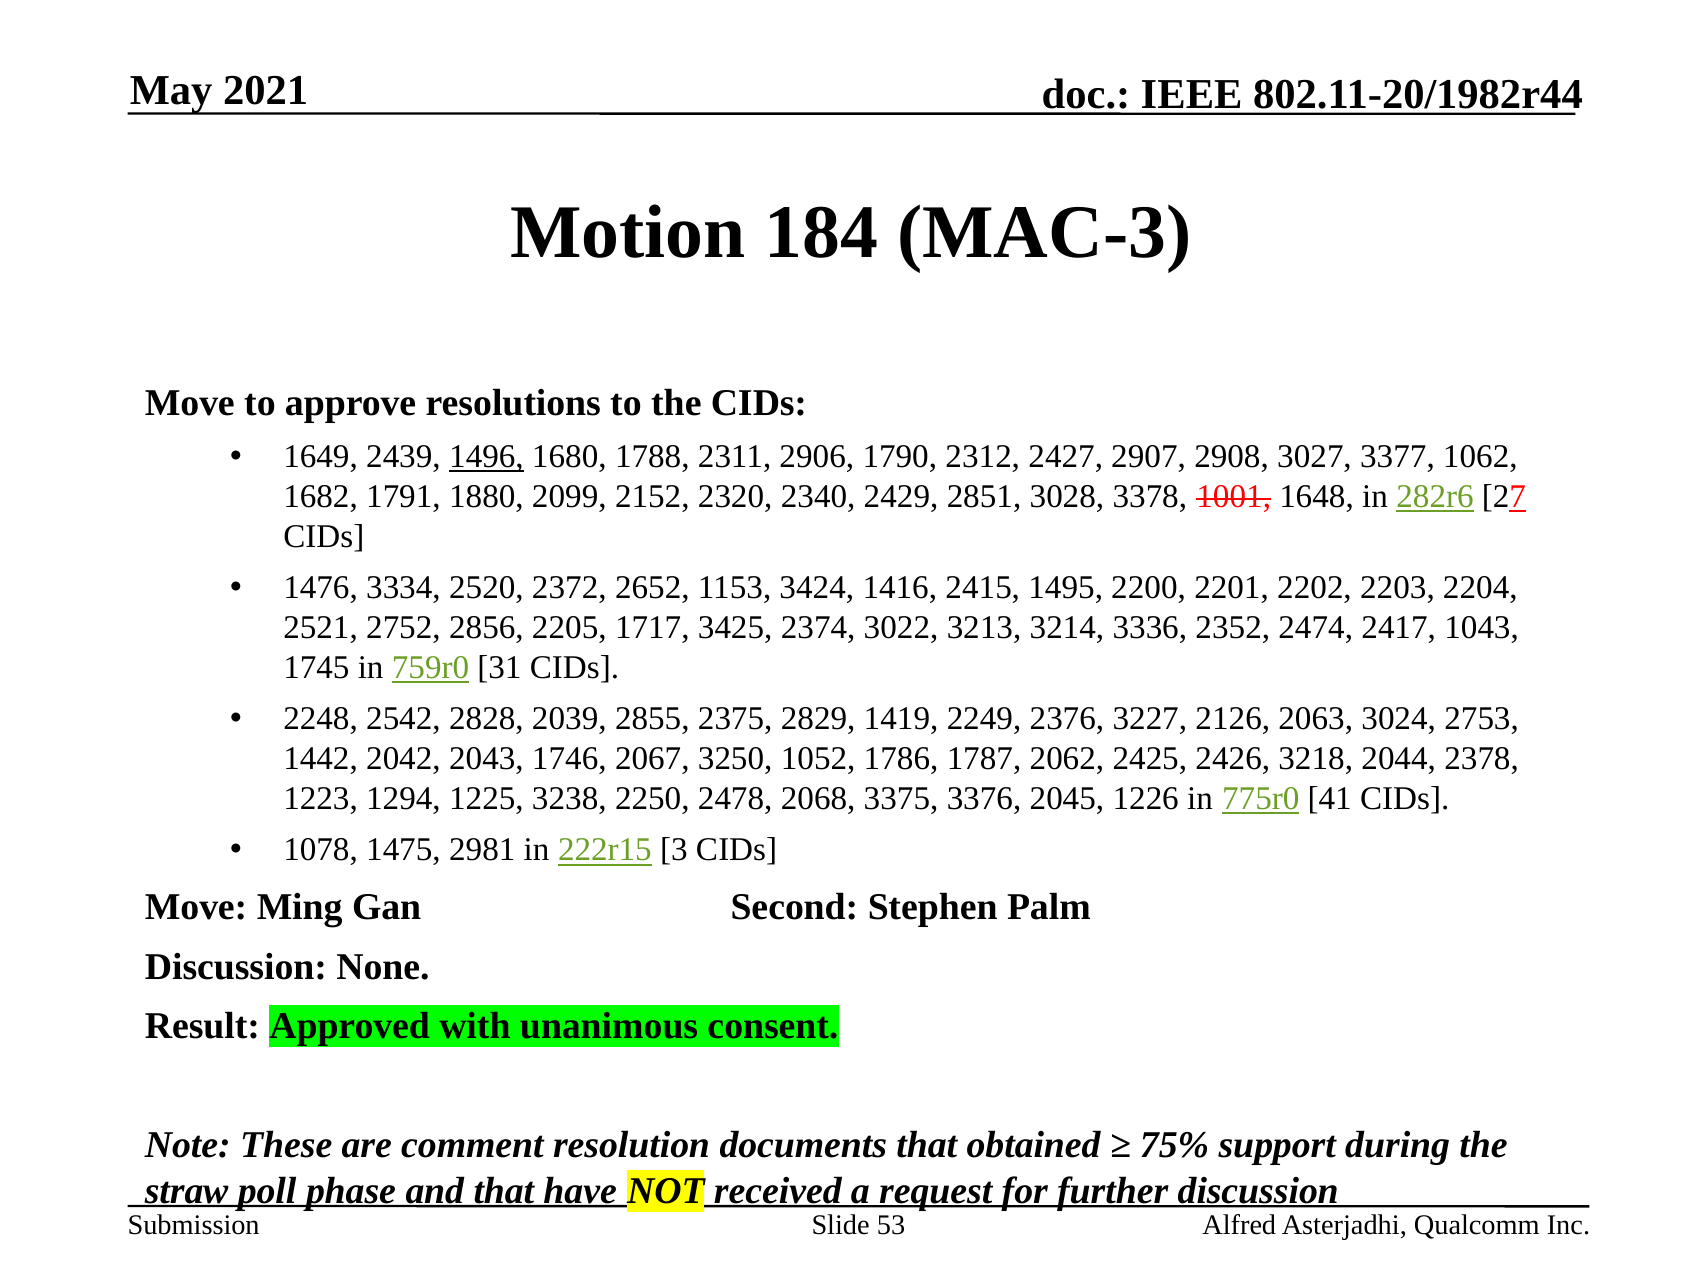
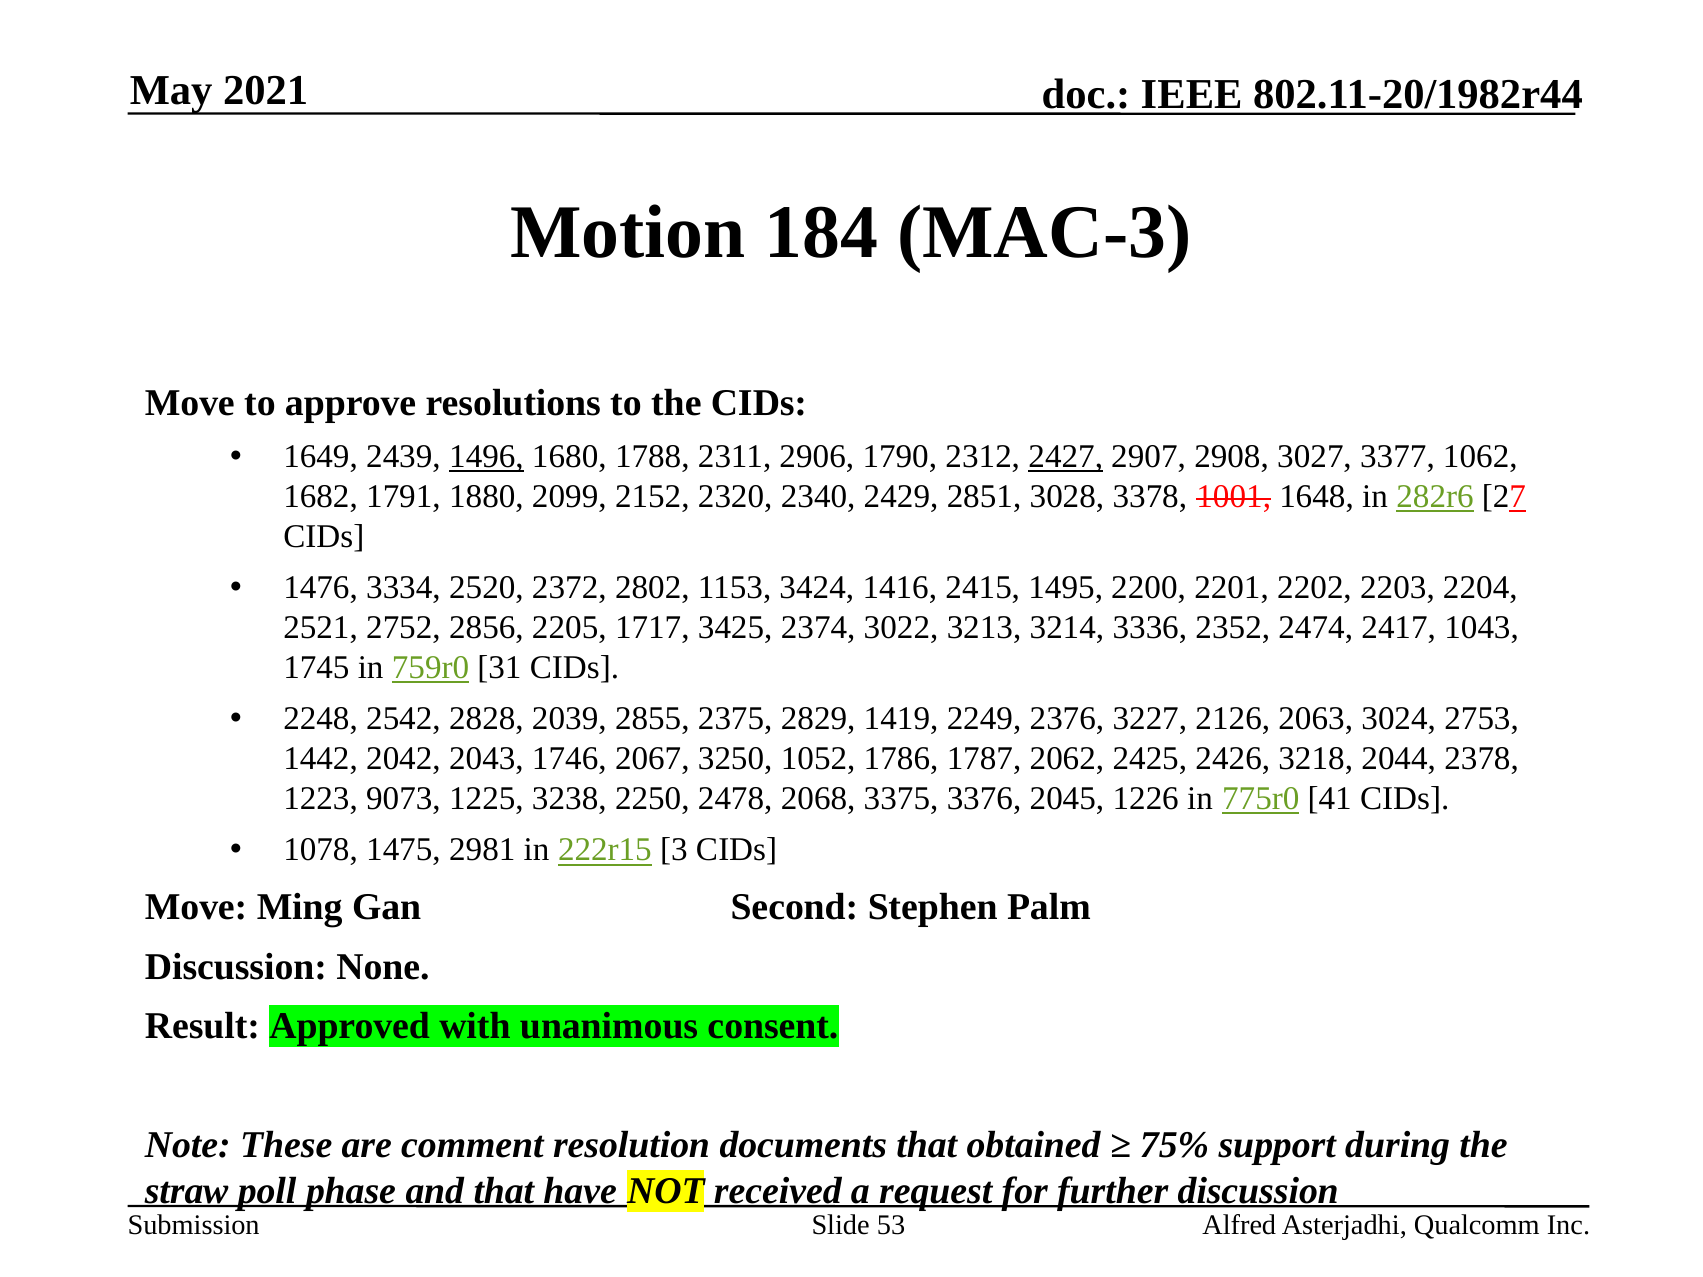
2427 underline: none -> present (1066, 457)
2652: 2652 -> 2802 (652, 588)
1294: 1294 -> 9073 (403, 799)
